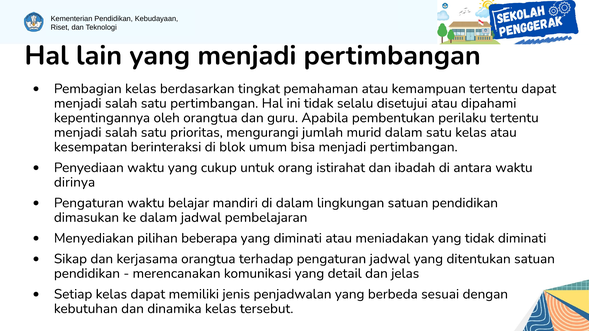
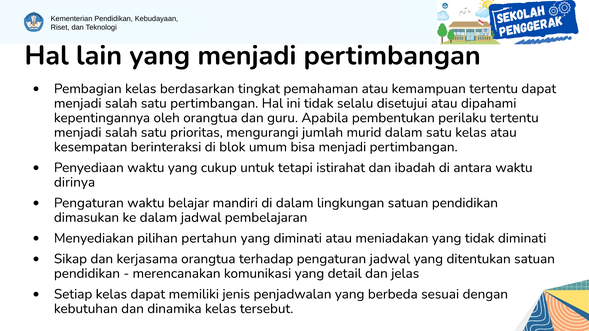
orang: orang -> tetapi (295, 168)
beberapa: beberapa -> pertahun (209, 238)
